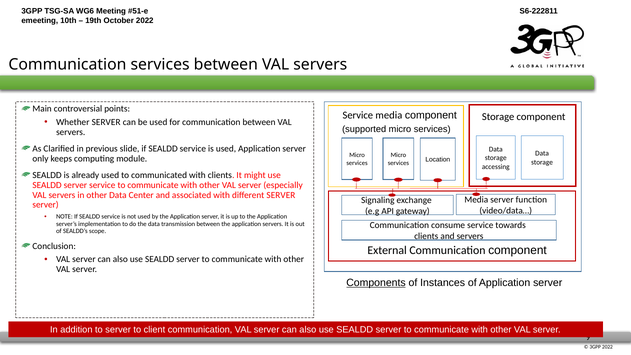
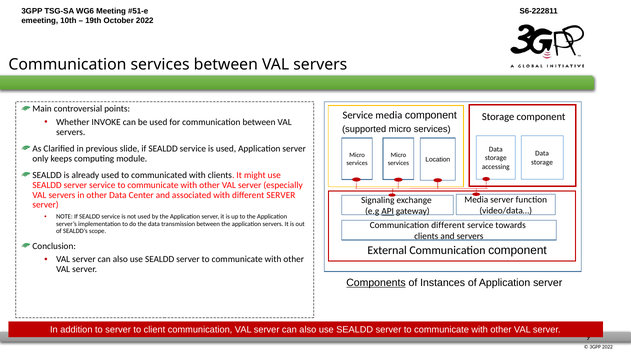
Whether SERVER: SERVER -> INVOKE (106, 122)
API underline: none -> present (388, 211)
Communication consume: consume -> different (448, 225)
